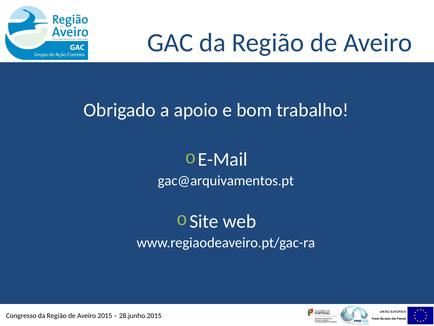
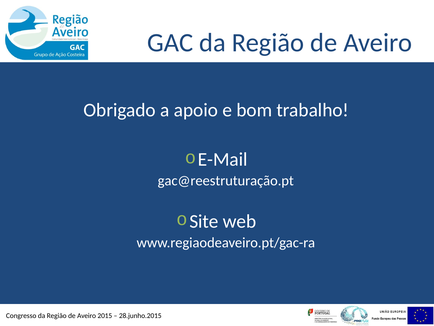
gac@arquivamentos.pt: gac@arquivamentos.pt -> gac@reestruturação.pt (226, 181)
